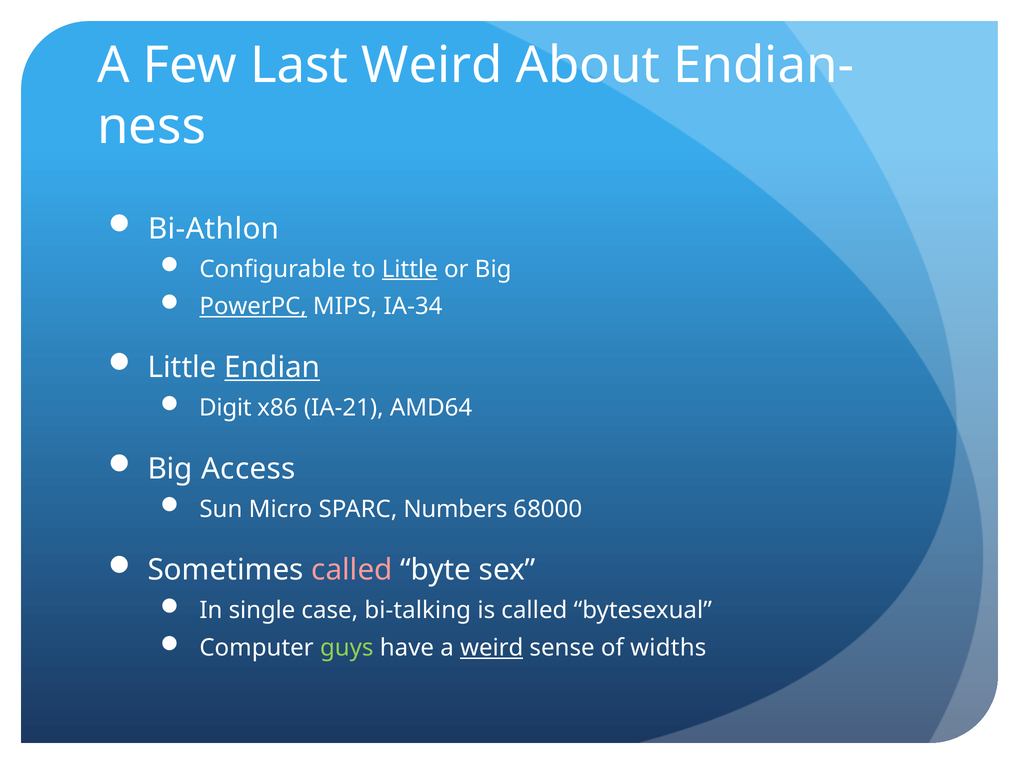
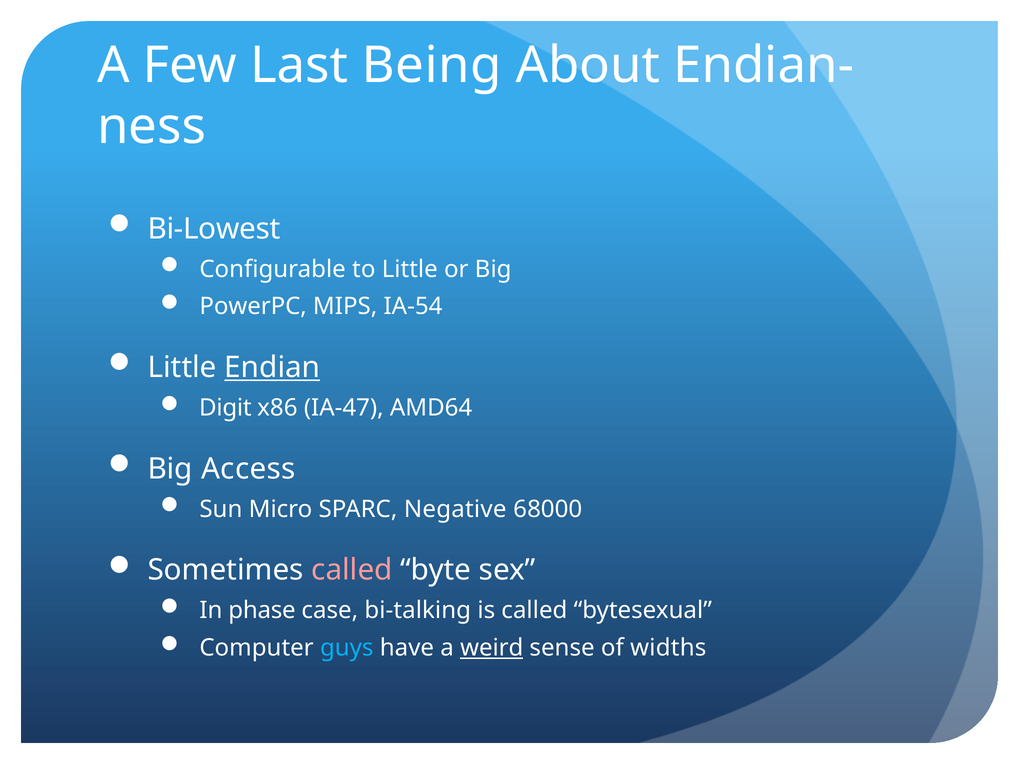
Last Weird: Weird -> Being (432, 66)
Bi-Athlon: Bi-Athlon -> Bi-Lowest (214, 229)
Little underline: present -> none (410, 269)
PowerPC underline: present -> none (253, 307)
IA-34: IA-34 -> IA-54 (413, 307)
IA-21: IA-21 -> IA-47 (344, 408)
Numbers: Numbers -> Negative (455, 509)
single: single -> phase (262, 611)
guys colour: light green -> light blue (347, 648)
